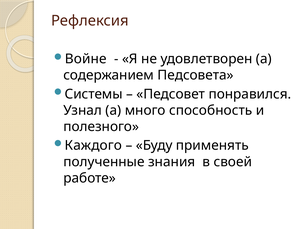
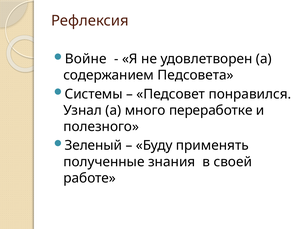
способность: способность -> переработке (211, 111)
Каждого: Каждого -> Зеленый (93, 146)
